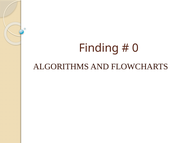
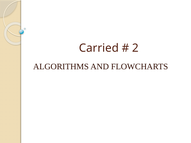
Finding: Finding -> Carried (99, 48)
0: 0 -> 2 (135, 48)
